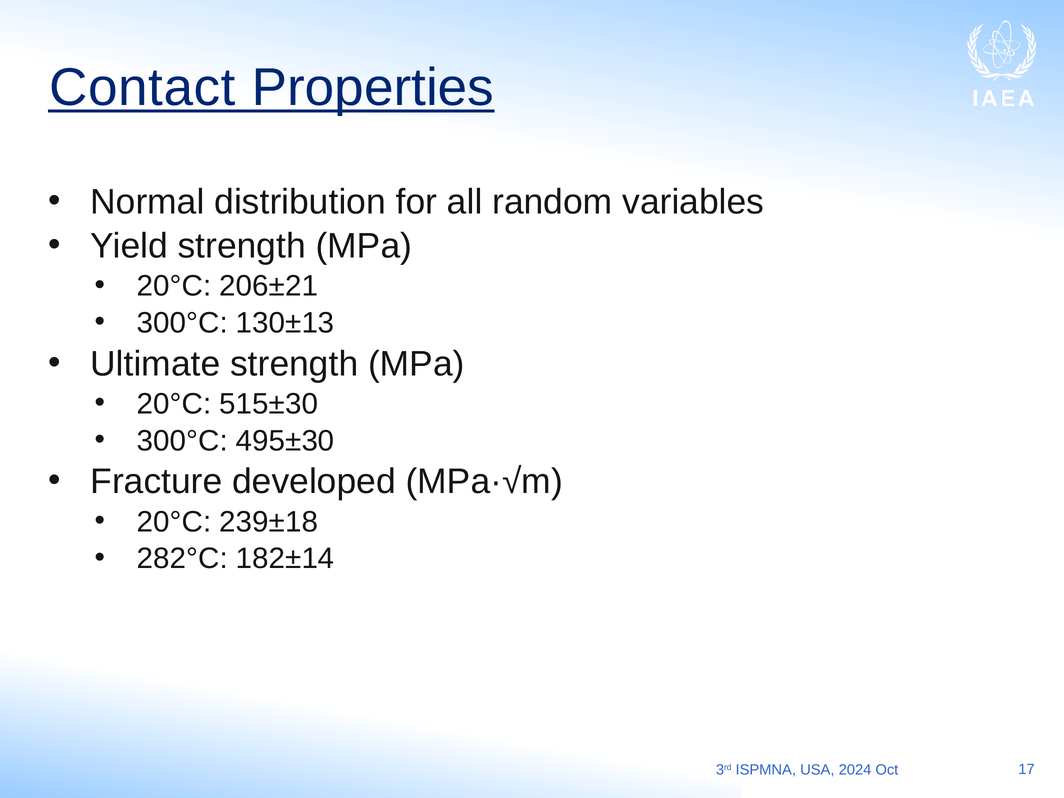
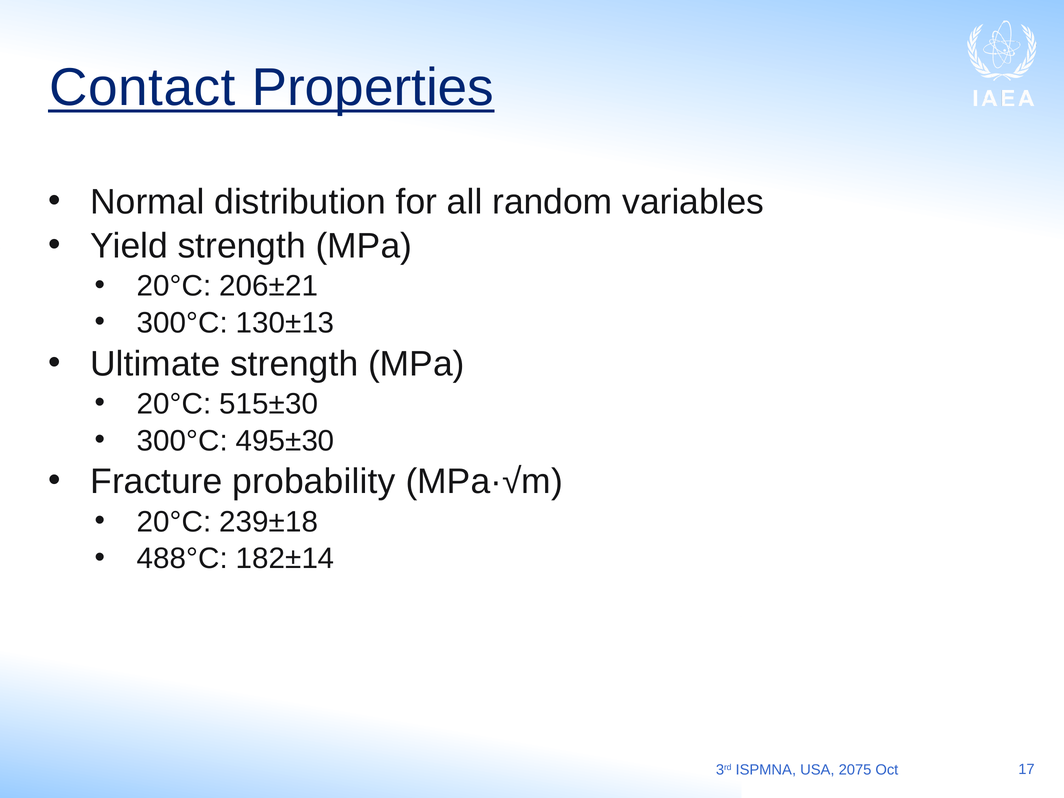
developed: developed -> probability (314, 482)
282°C: 282°C -> 488°C (182, 559)
2024: 2024 -> 2075 (855, 770)
